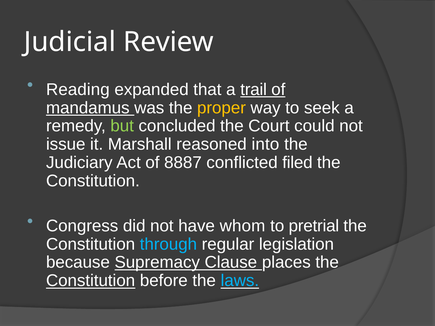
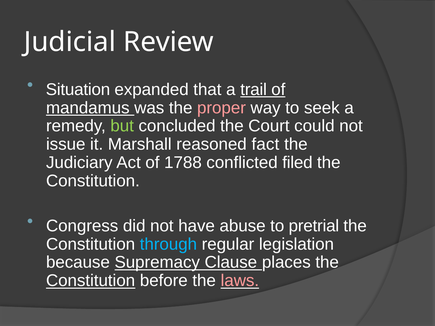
Reading: Reading -> Situation (78, 90)
proper colour: yellow -> pink (221, 108)
into: into -> fact (265, 144)
8887: 8887 -> 1788 (183, 163)
whom: whom -> abuse (243, 226)
laws colour: light blue -> pink (240, 281)
